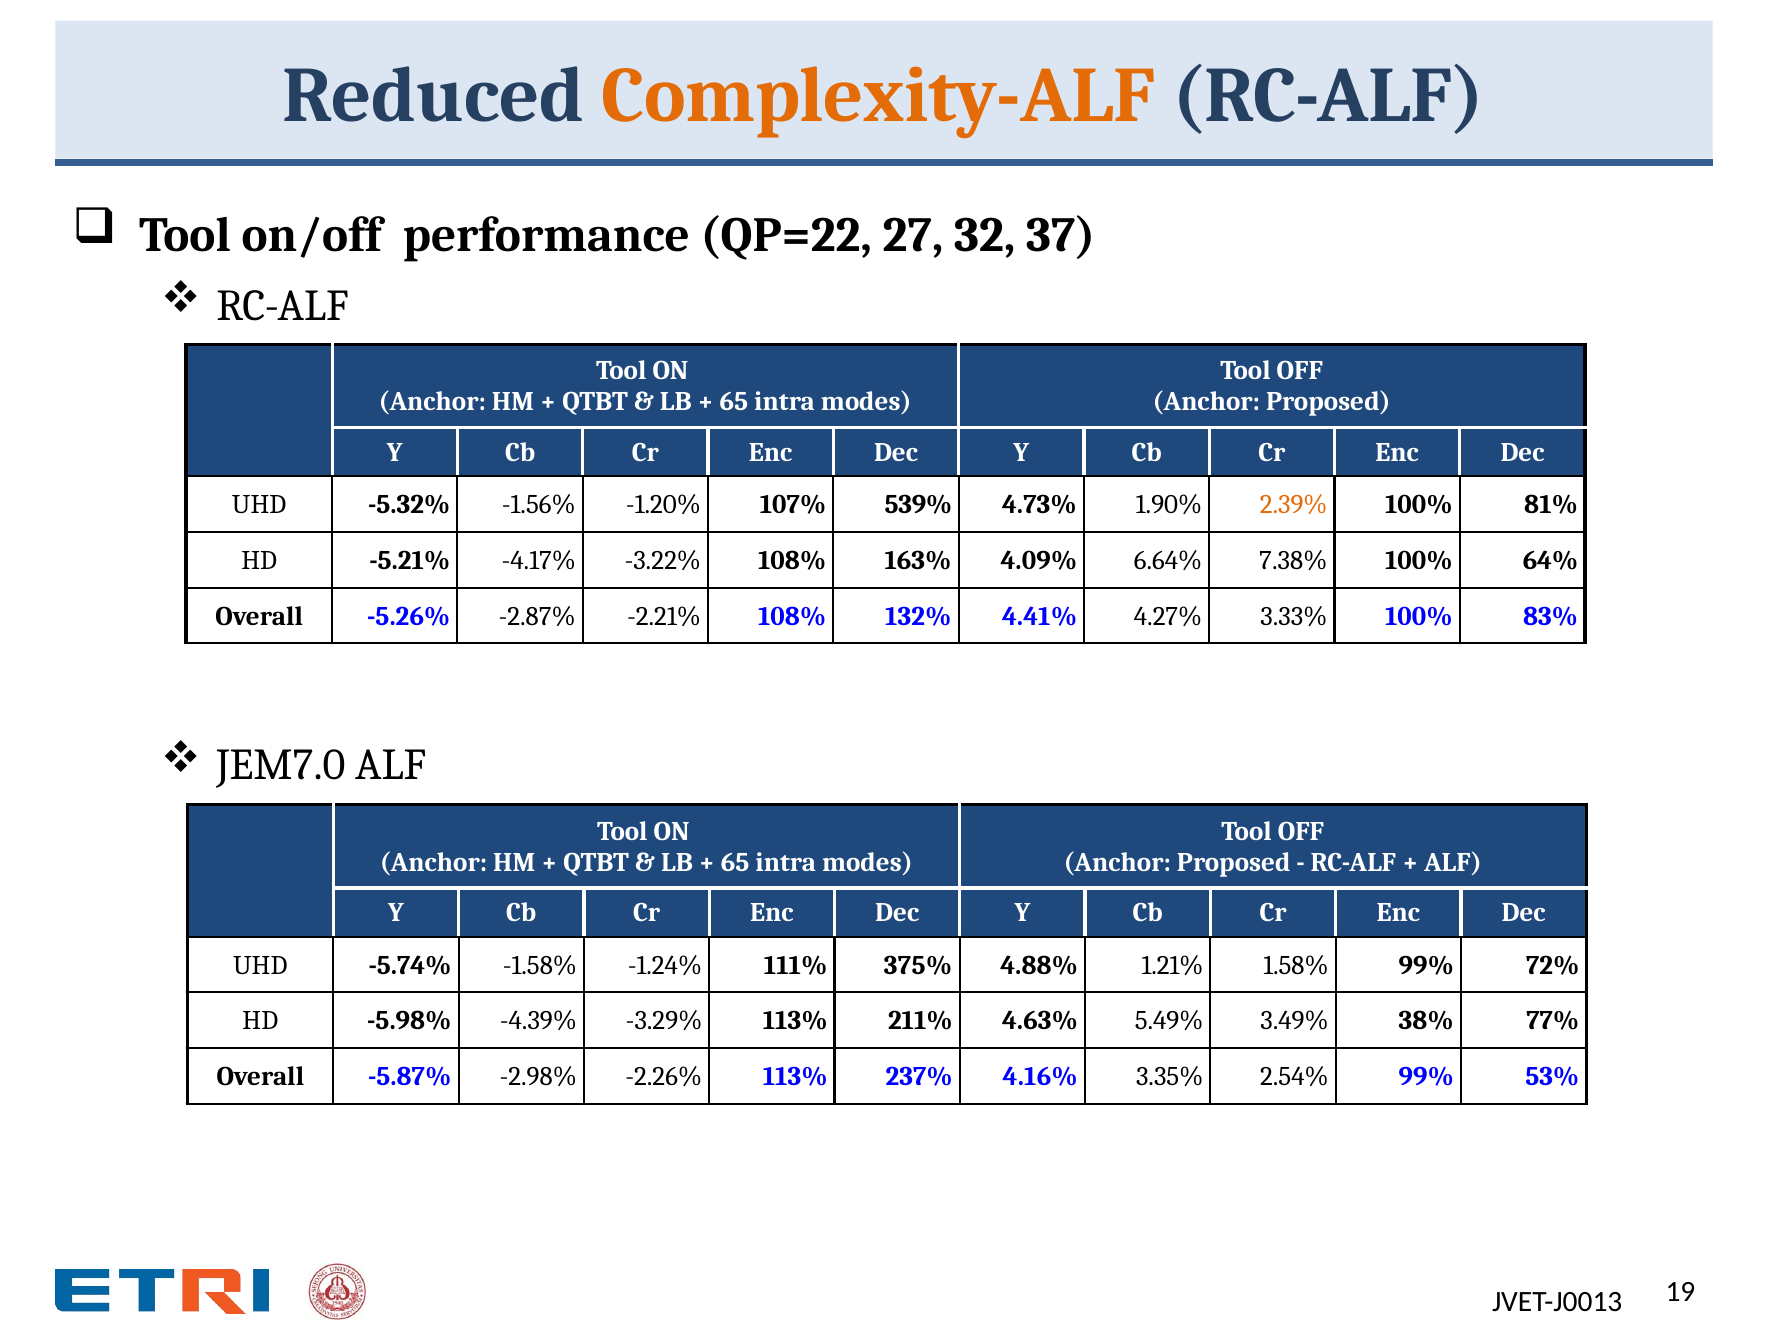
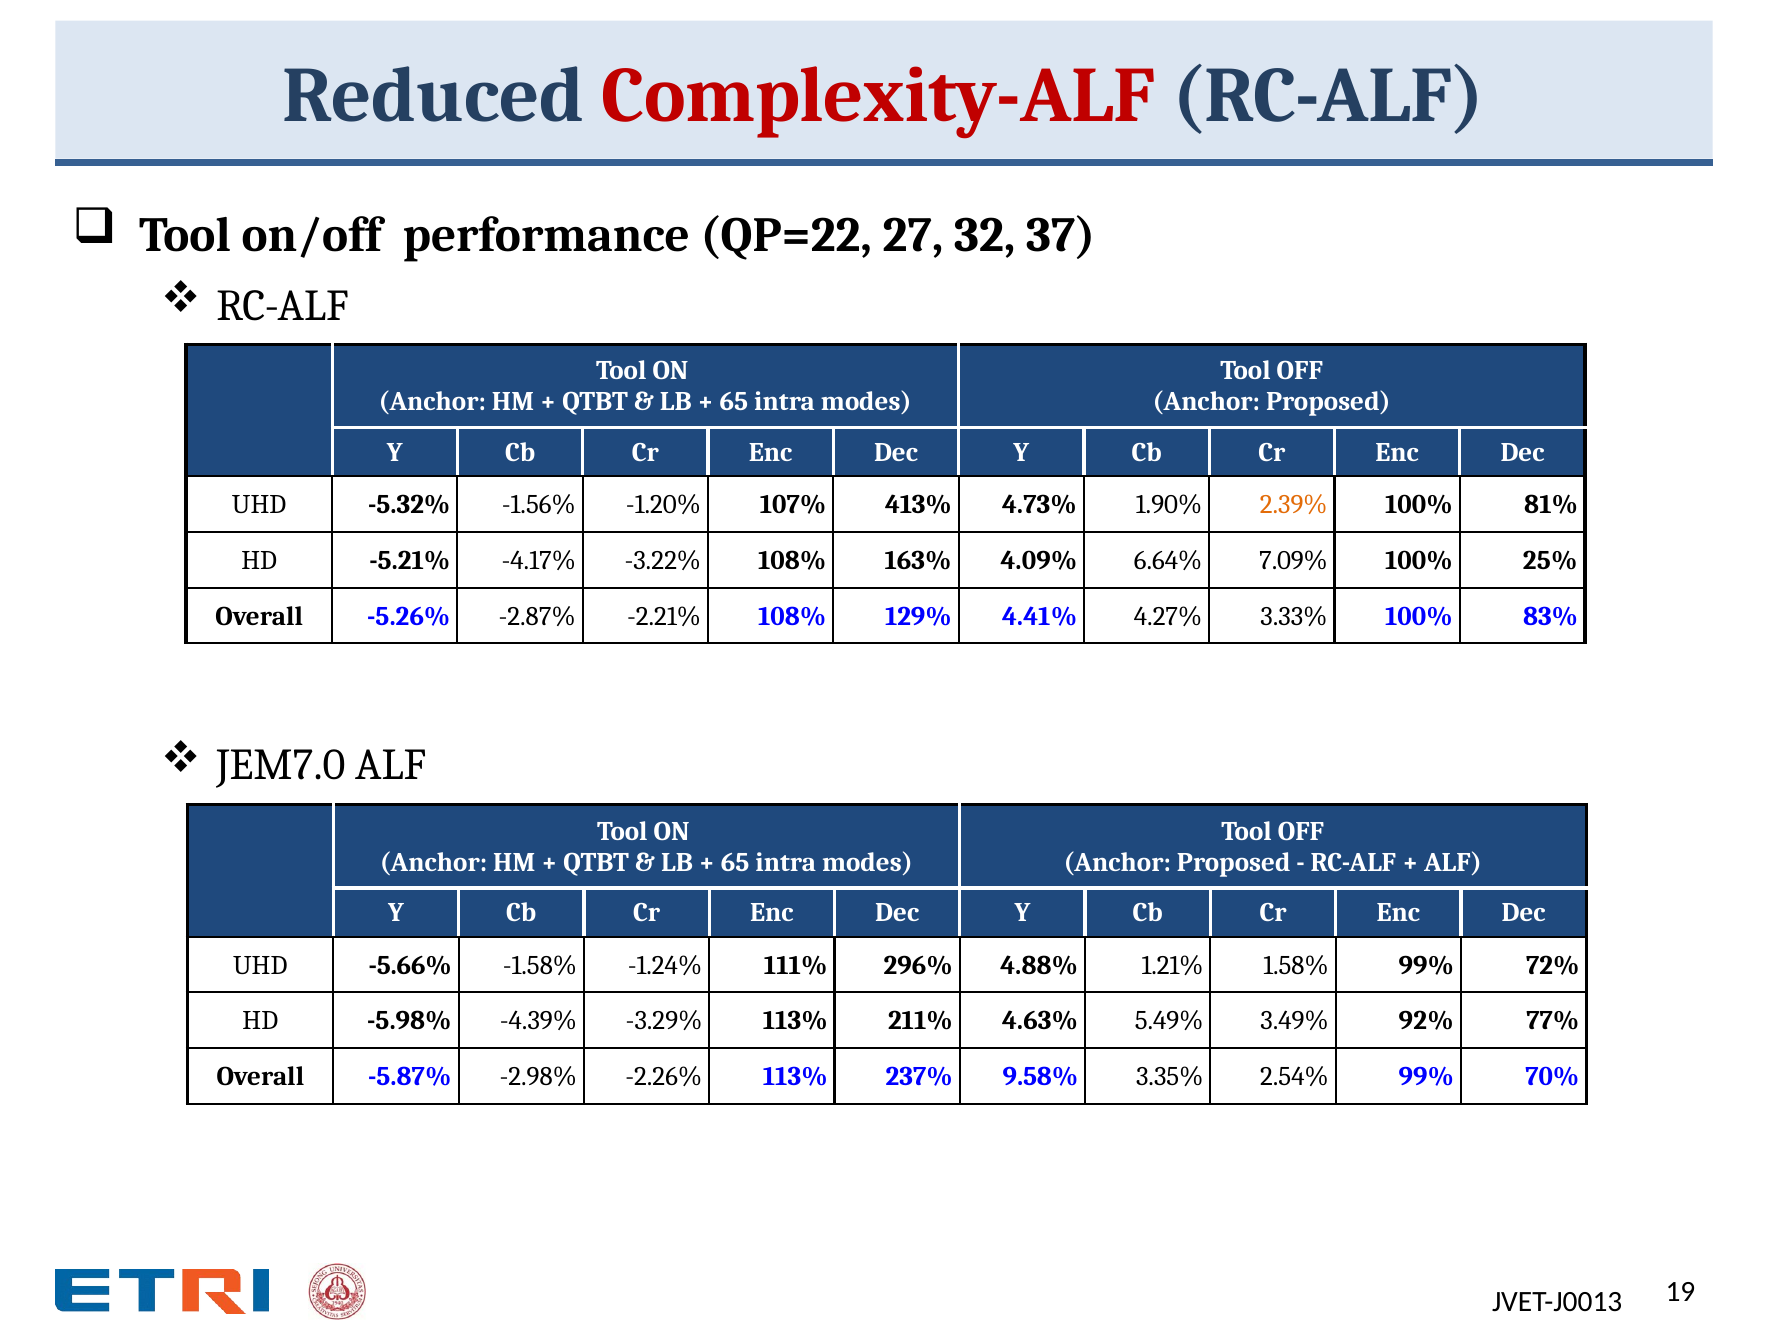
Complexity-ALF colour: orange -> red (879, 95)
539%: 539% -> 413% (918, 505)
7.38%: 7.38% -> 7.09% (1293, 561)
64%: 64% -> 25% (1550, 561)
132%: 132% -> 129% (918, 616)
-5.74%: -5.74% -> -5.66% (410, 965)
375%: 375% -> 296% (918, 965)
38%: 38% -> 92% (1426, 1021)
4.16%: 4.16% -> 9.58% (1040, 1077)
53%: 53% -> 70% (1552, 1077)
